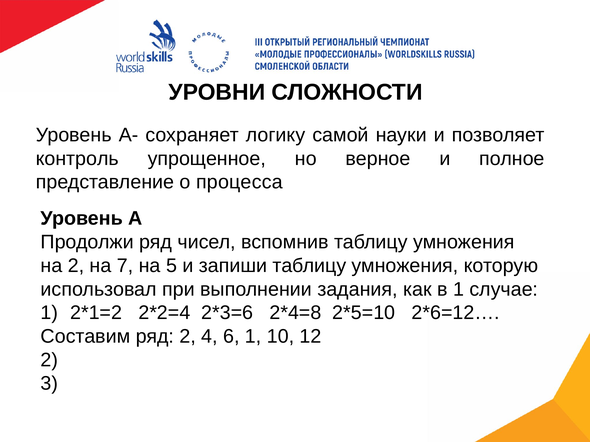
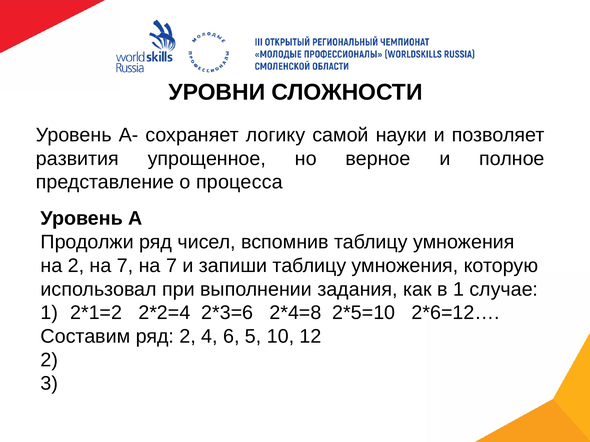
контроль: контроль -> развития (77, 159)
7 на 5: 5 -> 7 (171, 266)
6 1: 1 -> 5 (253, 337)
